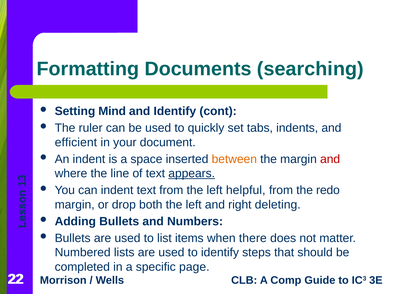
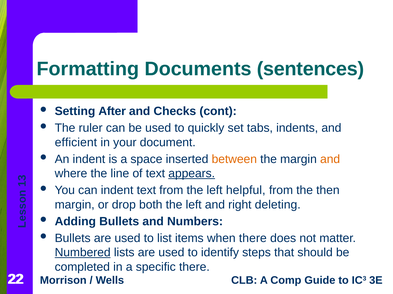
searching: searching -> sentences (310, 69)
Mind: Mind -> After (112, 112)
and Identify: Identify -> Checks (175, 112)
and colour: red -> orange (330, 160)
redo: redo -> then (328, 191)
Numbered underline: none -> present (83, 253)
specific page: page -> there (194, 268)
